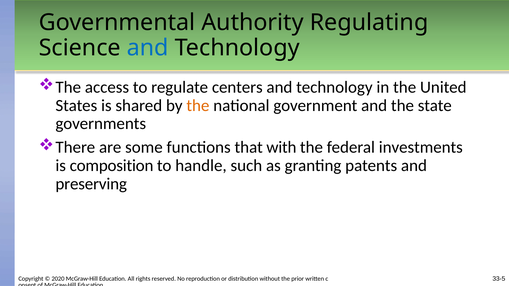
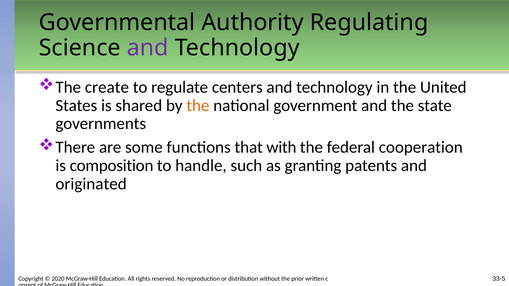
and colour: blue -> purple (148, 48)
access: access -> create (107, 87)
investments: investments -> cooperation (421, 148)
preserving: preserving -> originated (91, 184)
